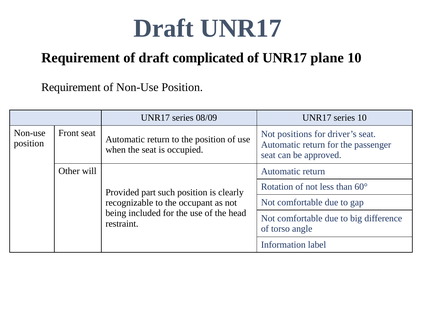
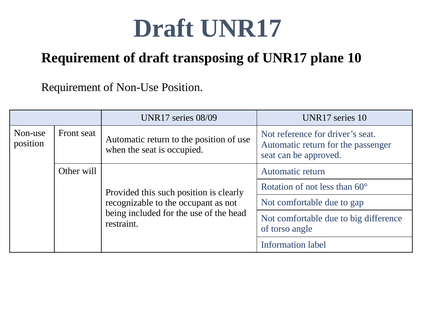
complicated: complicated -> transposing (208, 58)
positions: positions -> reference (295, 134)
part: part -> this (148, 192)
